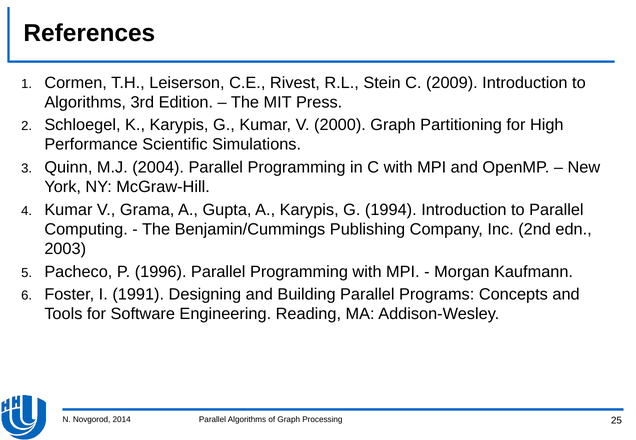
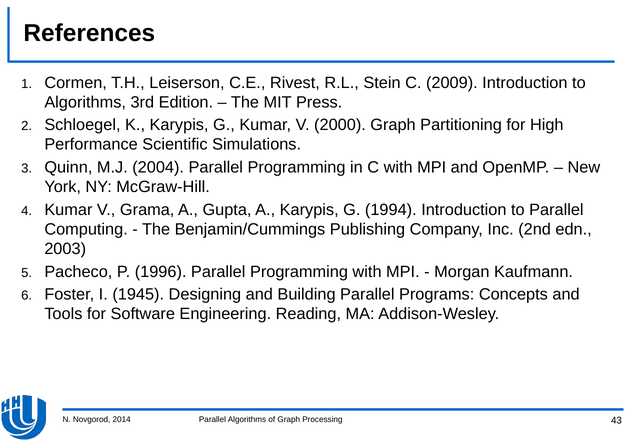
1991: 1991 -> 1945 (138, 295)
25: 25 -> 43 (617, 421)
